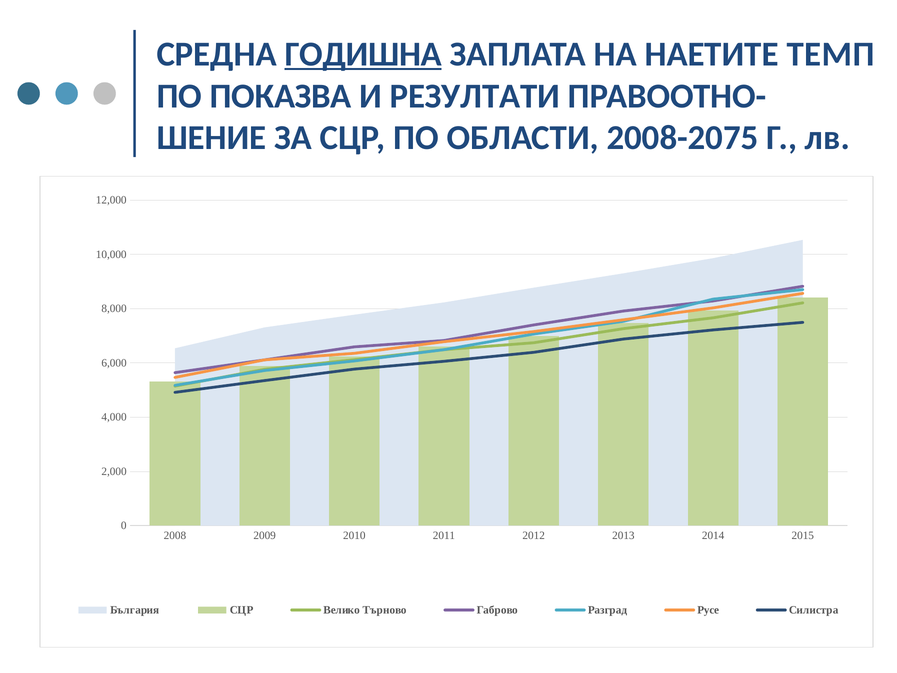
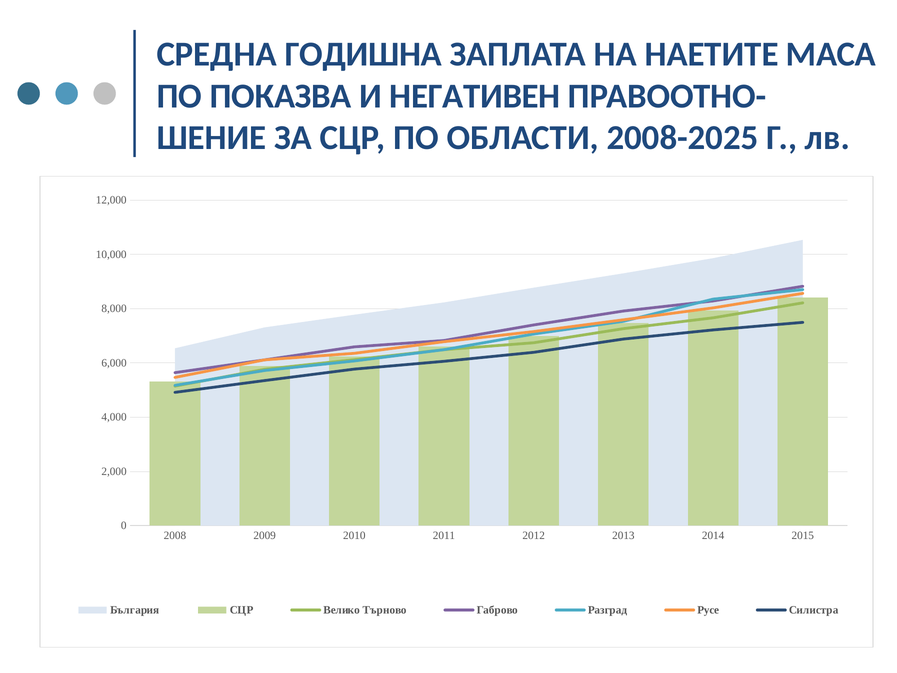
ГОДИШНА underline: present -> none (363, 54)
ТЕМП: ТЕМП -> МАСА (831, 54)
РЕЗУЛТАТИ: РЕЗУЛТАТИ -> НЕГАТИВЕН (475, 96)
2008-2075: 2008-2075 -> 2008-2025 (682, 138)
